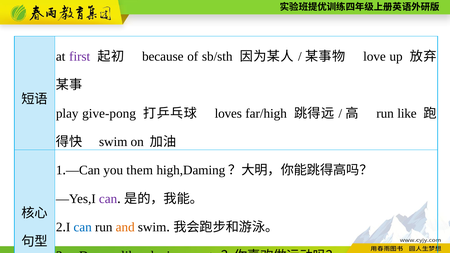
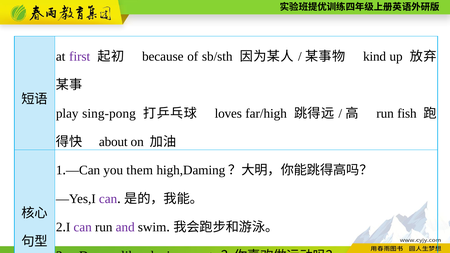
love: love -> kind (375, 57)
give-pong: give-pong -> sing-pong (109, 113)
run like: like -> fish (407, 113)
swim: swim -> about (113, 142)
can colour: blue -> purple (83, 227)
and colour: orange -> purple (125, 227)
